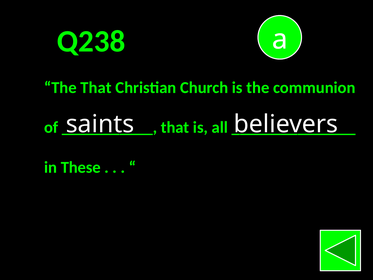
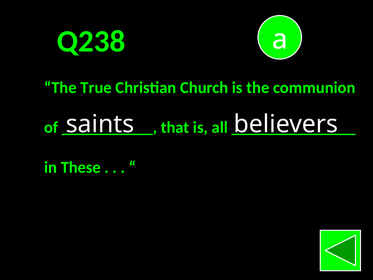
The That: That -> True (96, 88)
